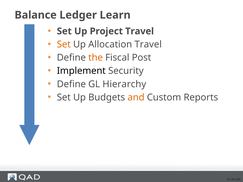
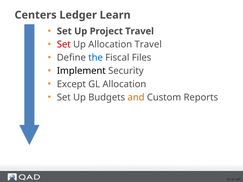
Balance: Balance -> Centers (36, 15)
Set colour: orange -> red (64, 44)
the colour: orange -> blue (96, 58)
Post: Post -> Files (142, 58)
Define: Define -> Except (71, 84)
GL Hierarchy: Hierarchy -> Allocation (124, 84)
